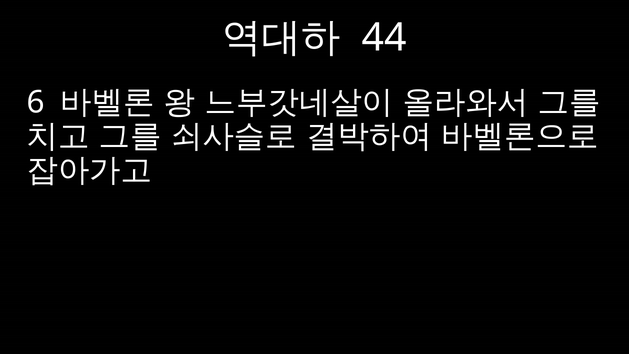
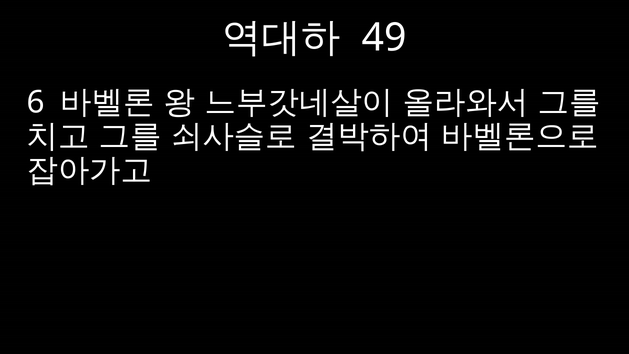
44: 44 -> 49 (384, 38)
